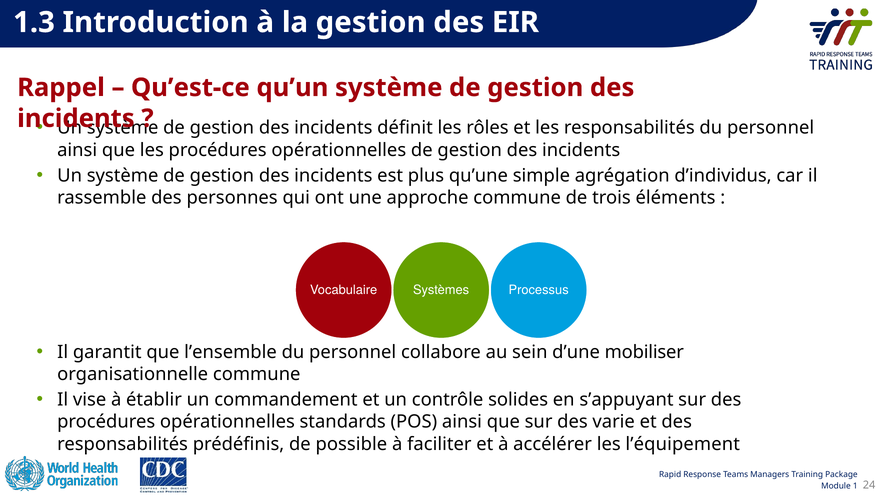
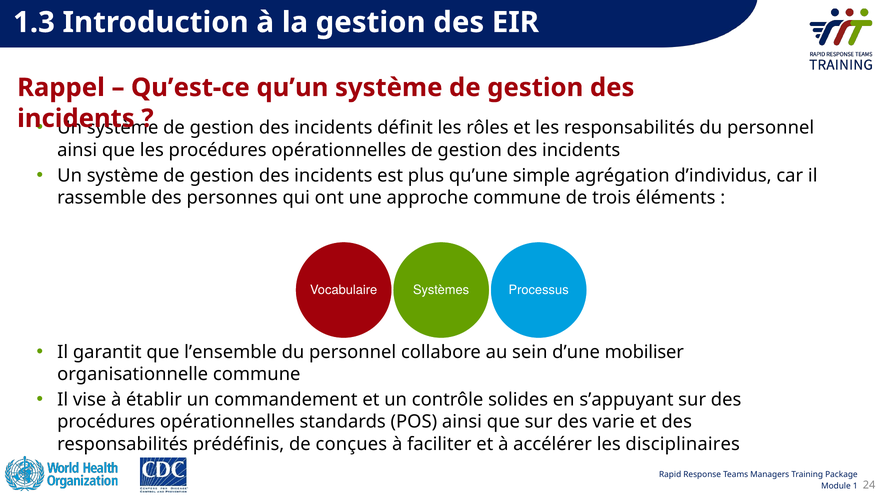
possible: possible -> conçues (351, 444)
lʼéquipement: lʼéquipement -> disciplinaires (683, 444)
